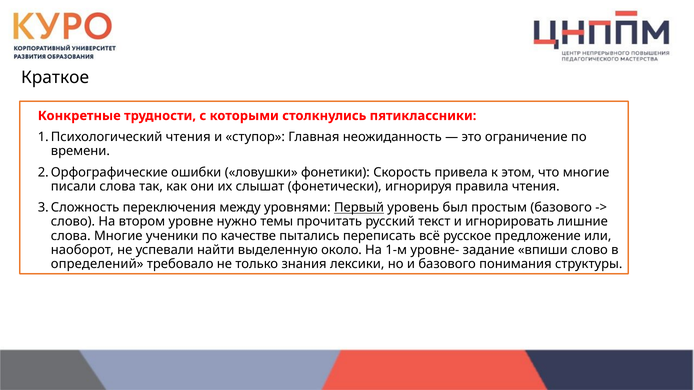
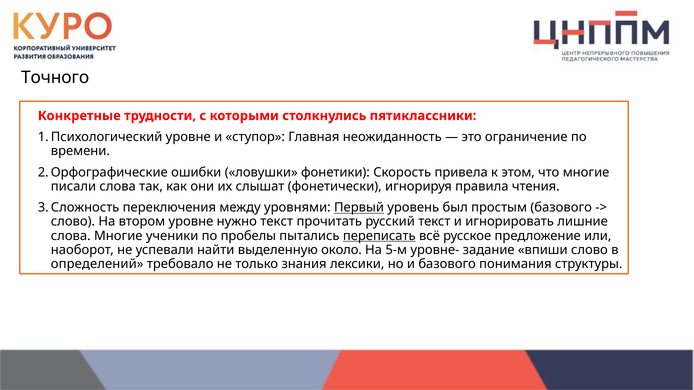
Краткое: Краткое -> Точного (55, 77)
чтения: чтения -> уровне (188, 137)
нужно темы: темы -> текст (277, 222)
качестве: качестве -> пробелы (248, 236)
переписать underline: none -> present (379, 236)
1-м: 1-м -> 5-м (396, 250)
